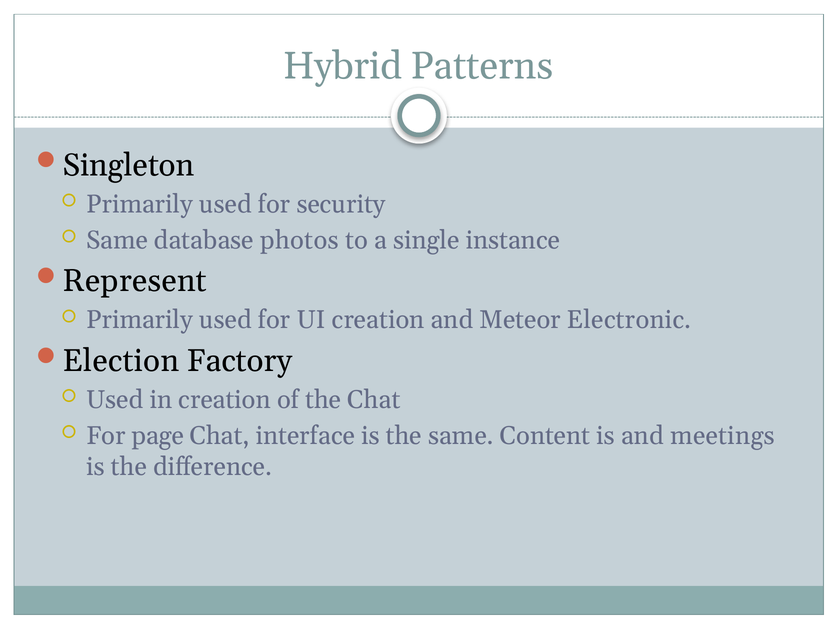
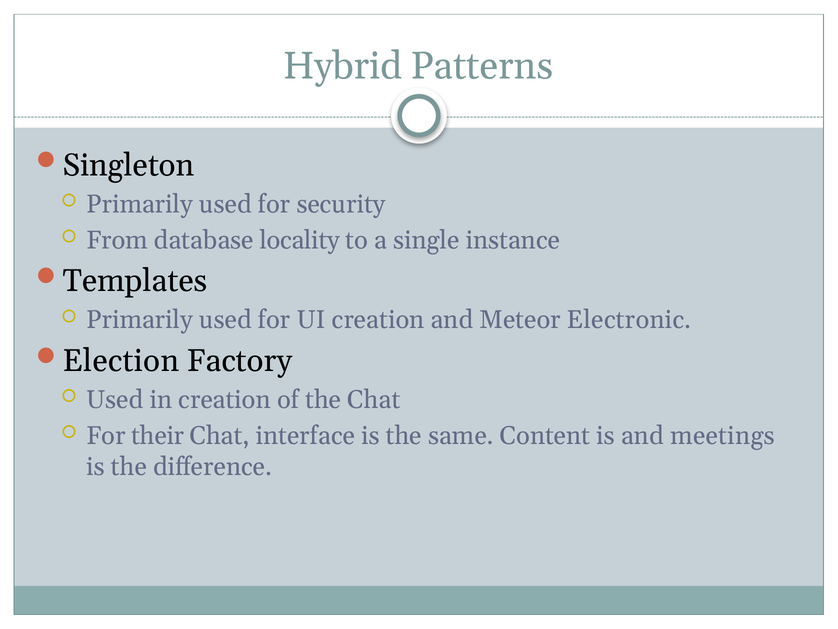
Same: Same -> From (117, 240)
photos: photos -> locality (300, 240)
Represent: Represent -> Templates (135, 281)
page: page -> their (158, 435)
